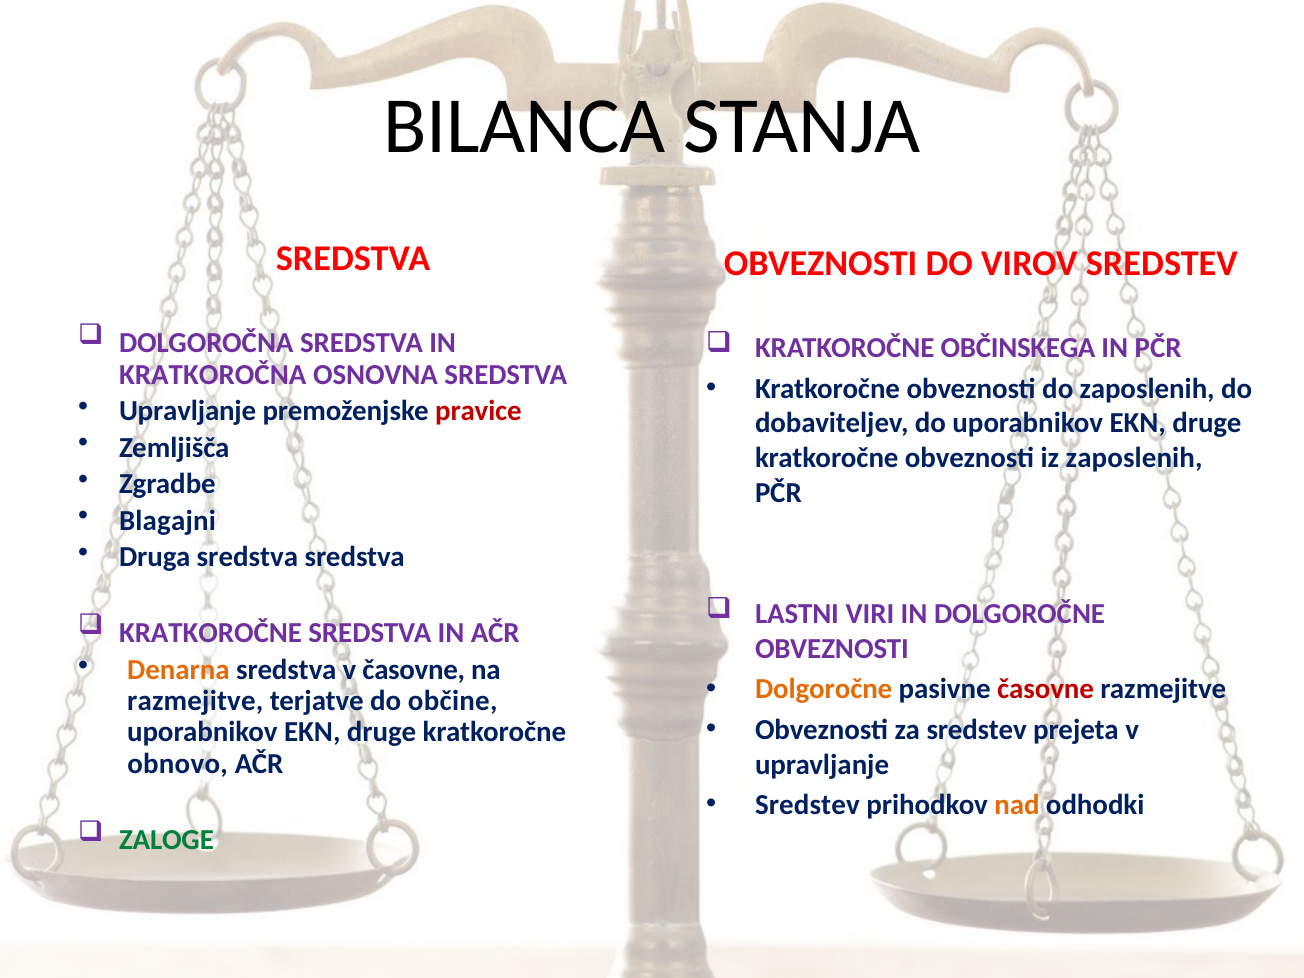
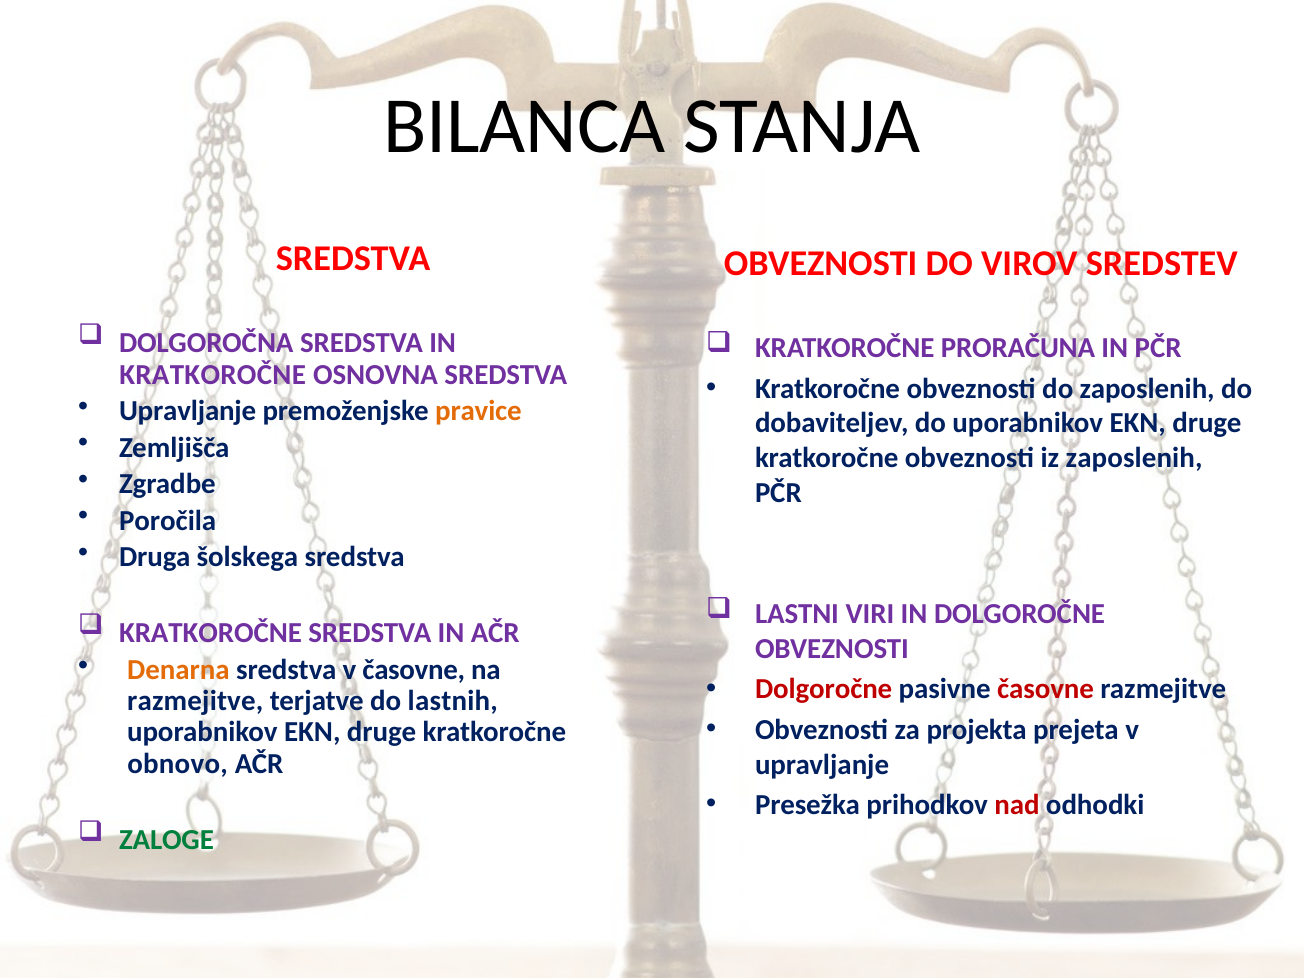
OBČINSKEGA: OBČINSKEGA -> PRORAČUNA (1018, 348)
KRATKOROČNA: KRATKOROČNA -> KRATKOROČNE (213, 375)
pravice colour: red -> orange (478, 411)
Blagajni: Blagajni -> Poročila (168, 520)
Druga sredstva: sredstva -> šolskega (247, 557)
Dolgoročne colour: orange -> red (824, 689)
občine: občine -> lastnih (453, 701)
za sredstev: sredstev -> projekta (977, 730)
Sredstev: Sredstev -> Presežka (808, 805)
nad colour: orange -> red (1017, 805)
